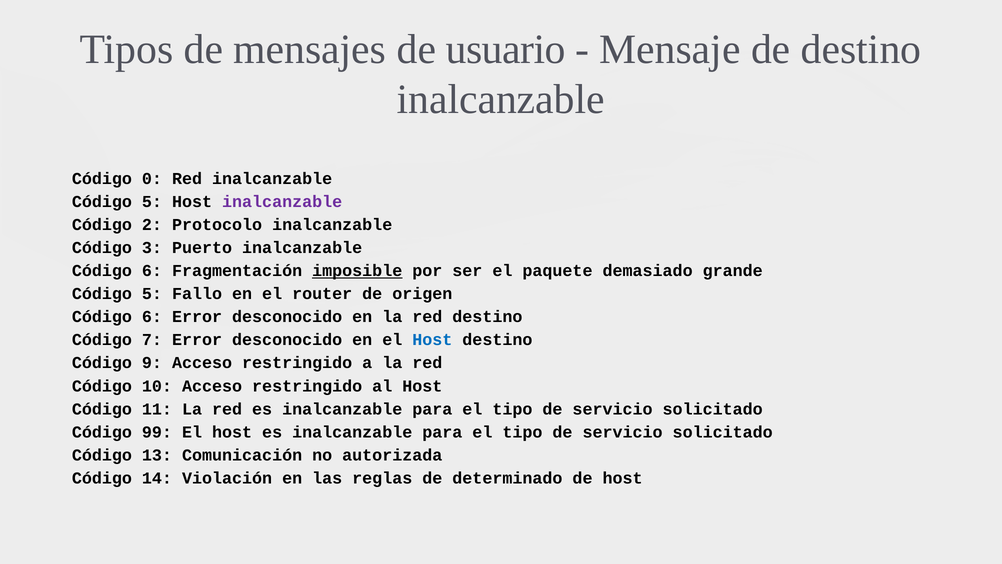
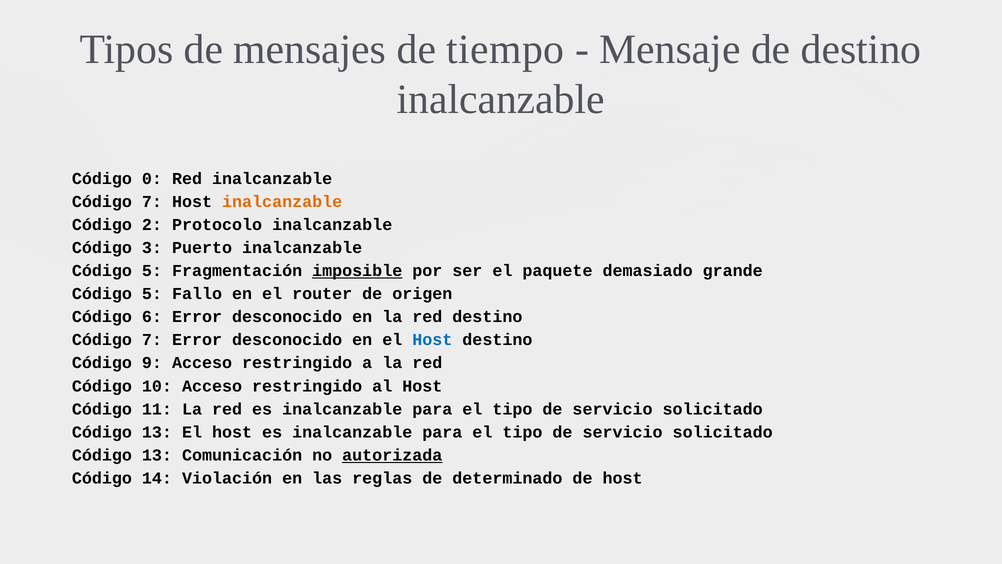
usuario: usuario -> tiempo (505, 49)
5: 5 -> 7 (152, 201)
inalcanzable colour: purple -> orange (282, 201)
6: 6 -> 5 (152, 271)
99: 99 -> 13 (157, 432)
autorizada underline: none -> present (392, 455)
